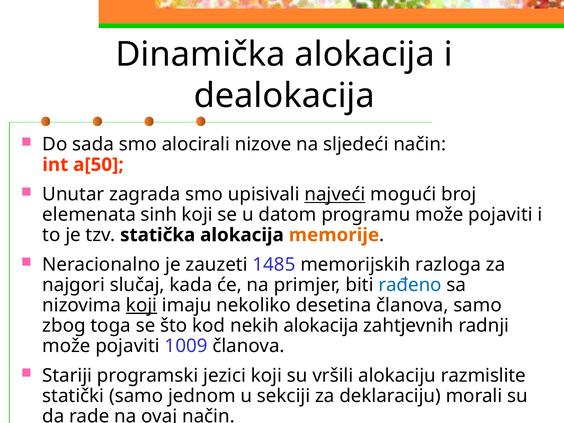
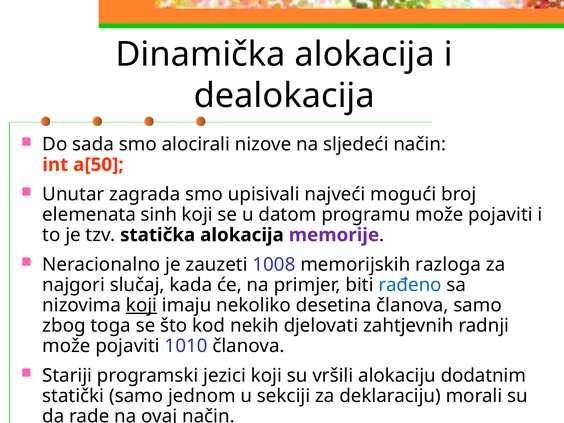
najveći underline: present -> none (335, 194)
memorije colour: orange -> purple (334, 235)
1485: 1485 -> 1008 (274, 265)
nekih alokacija: alokacija -> djelovati (321, 326)
1009: 1009 -> 1010 (186, 346)
razmislite: razmislite -> dodatnim (483, 376)
